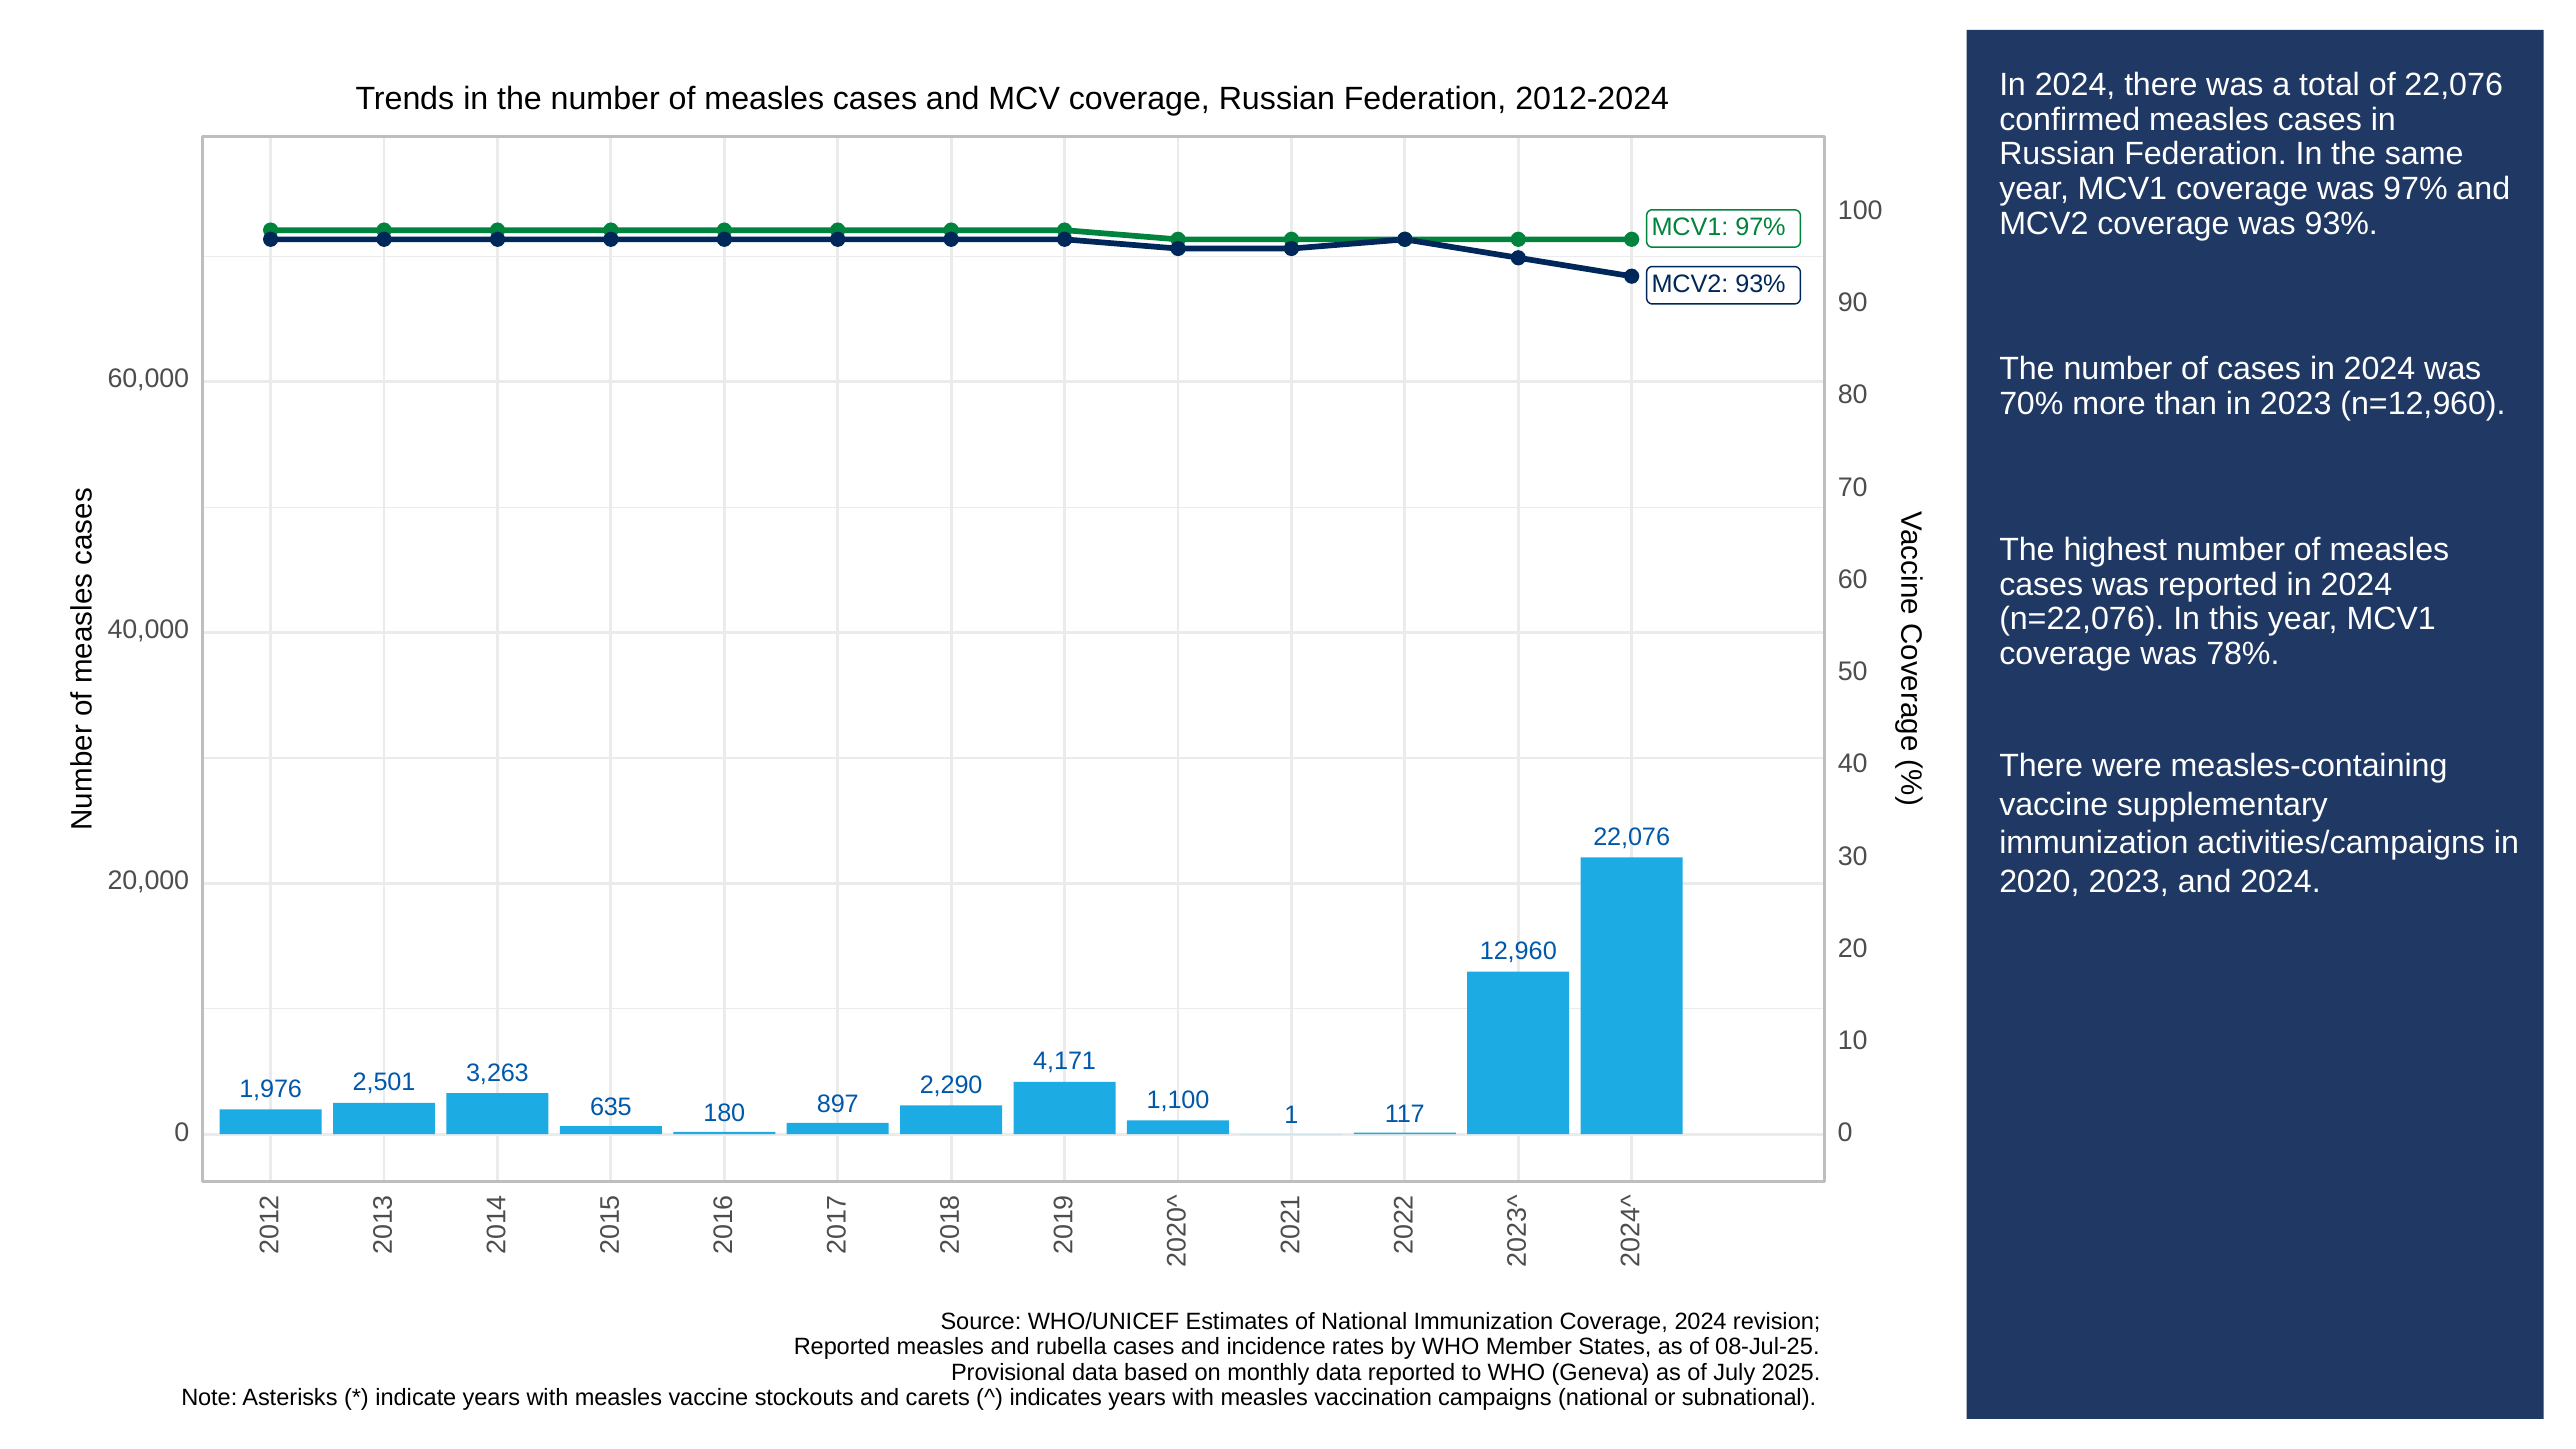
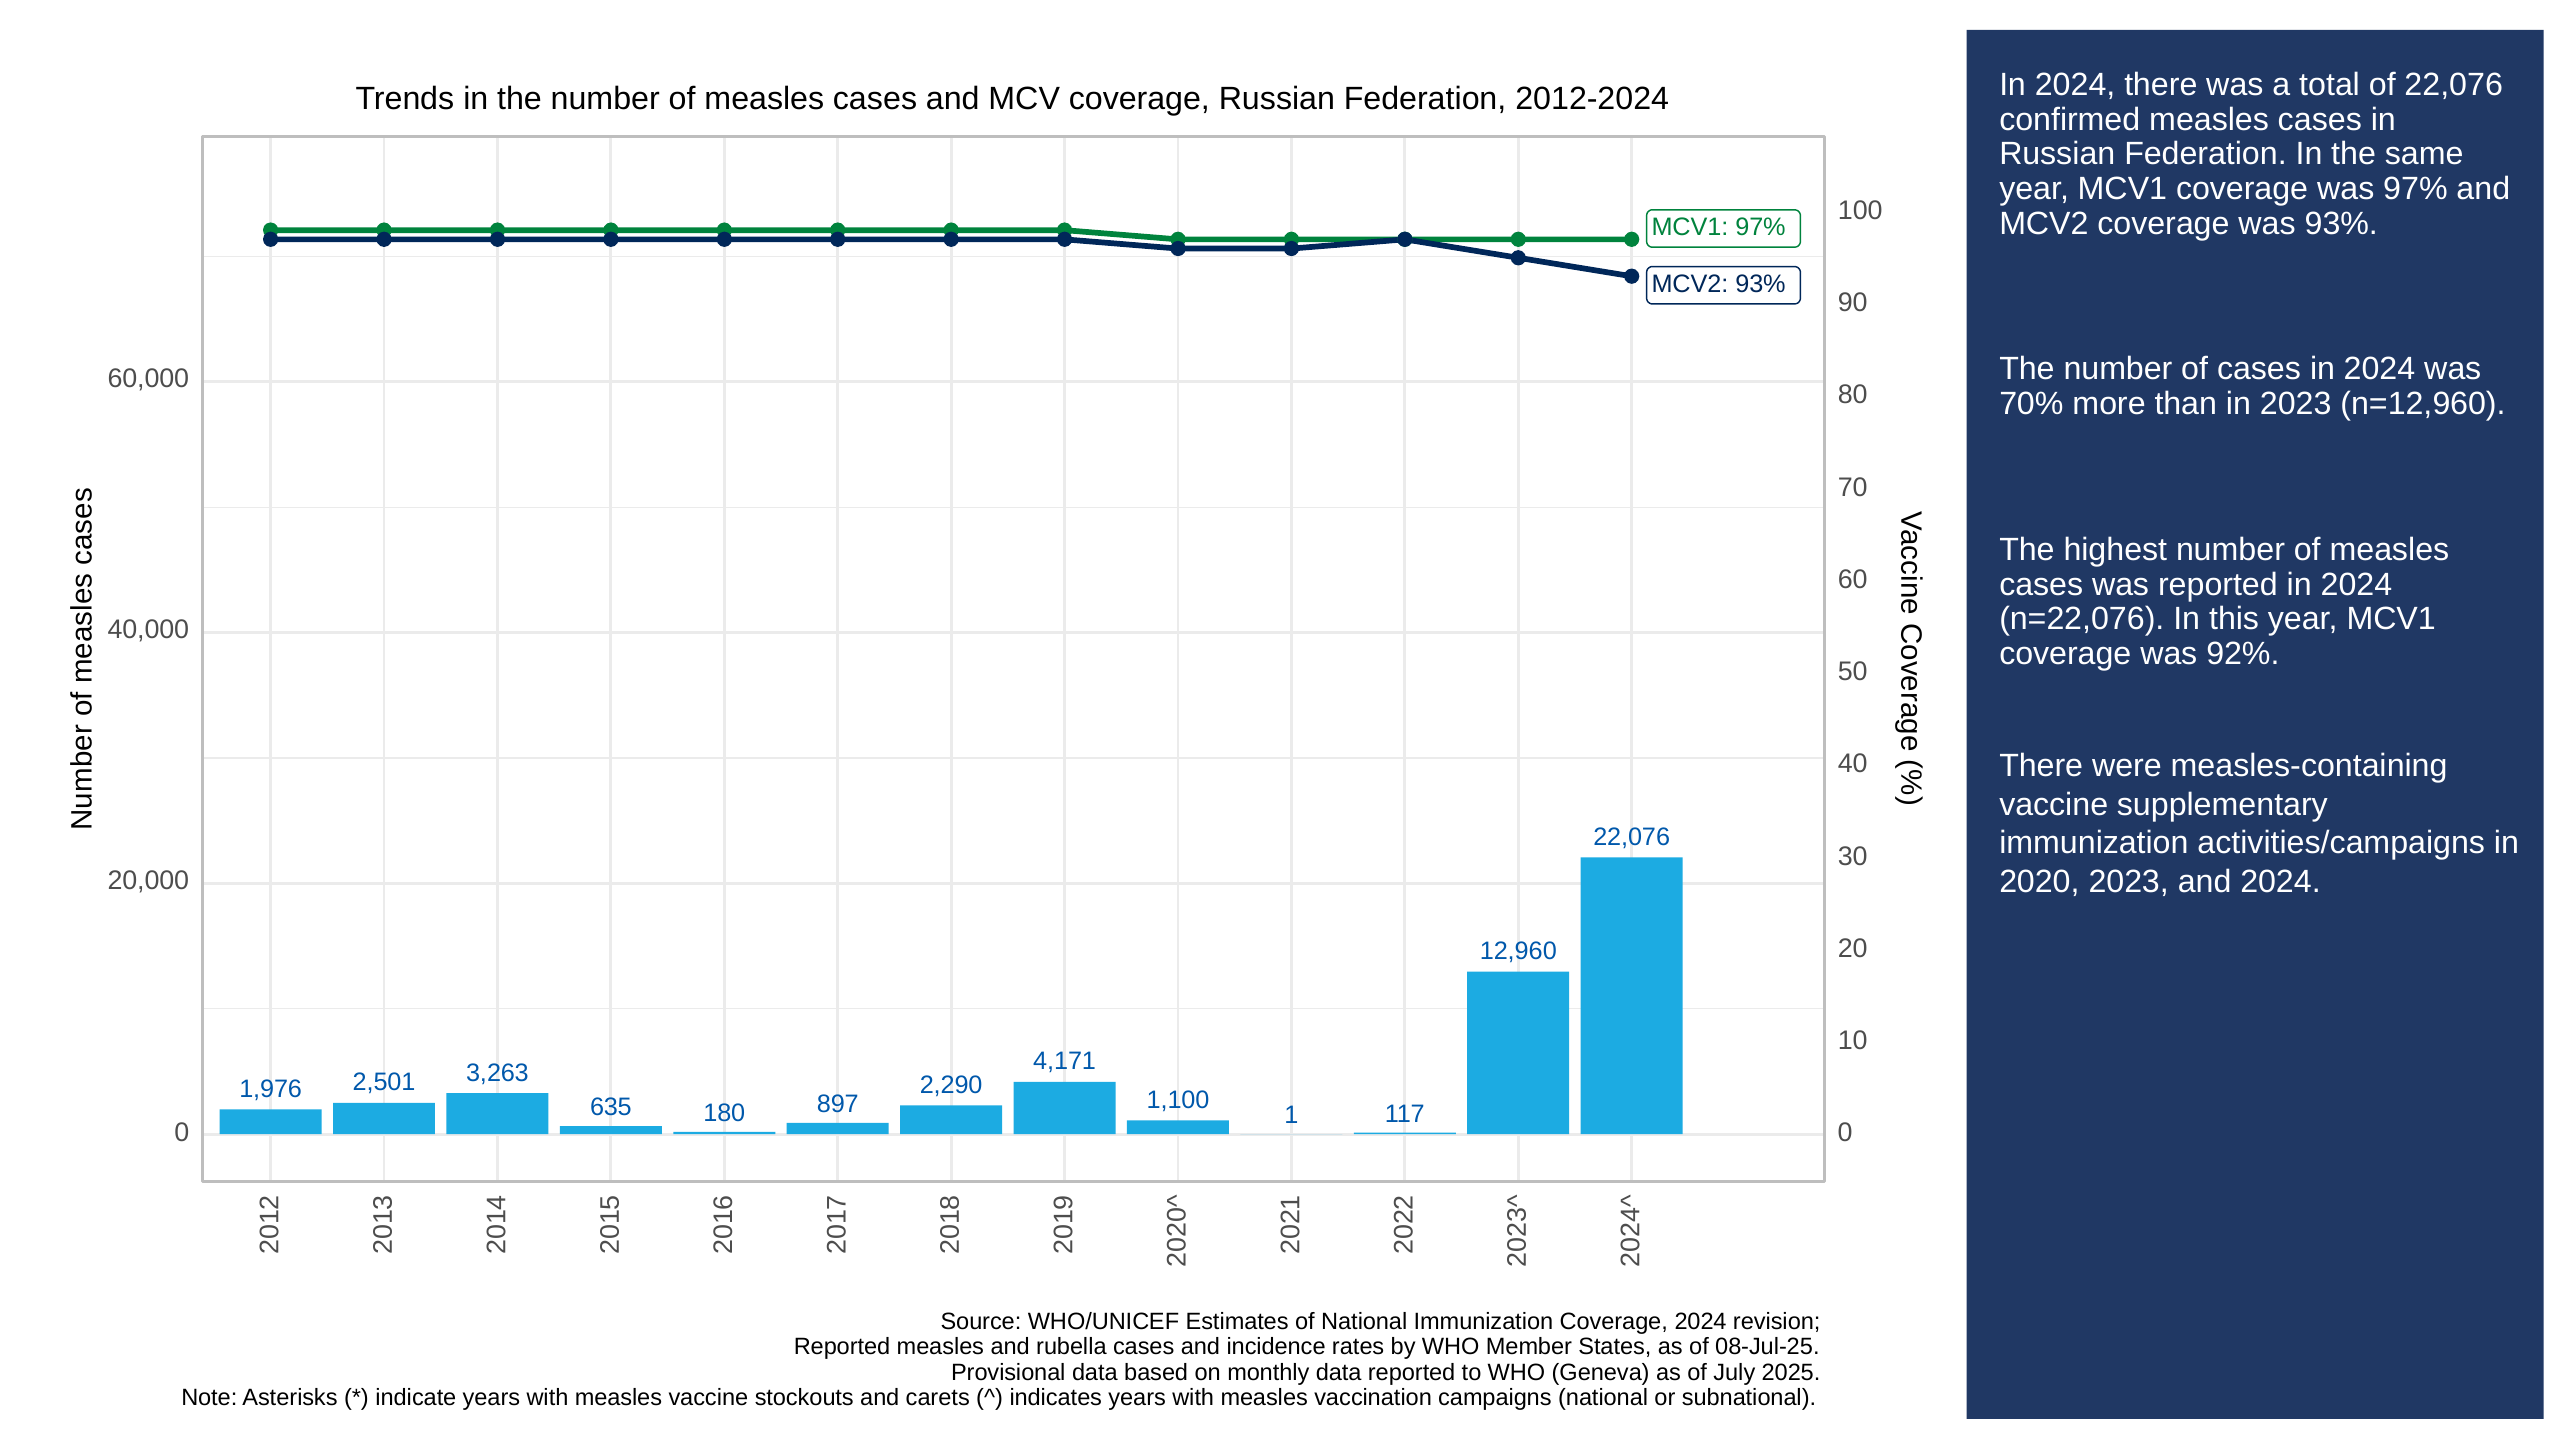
78%: 78% -> 92% (2243, 654)
